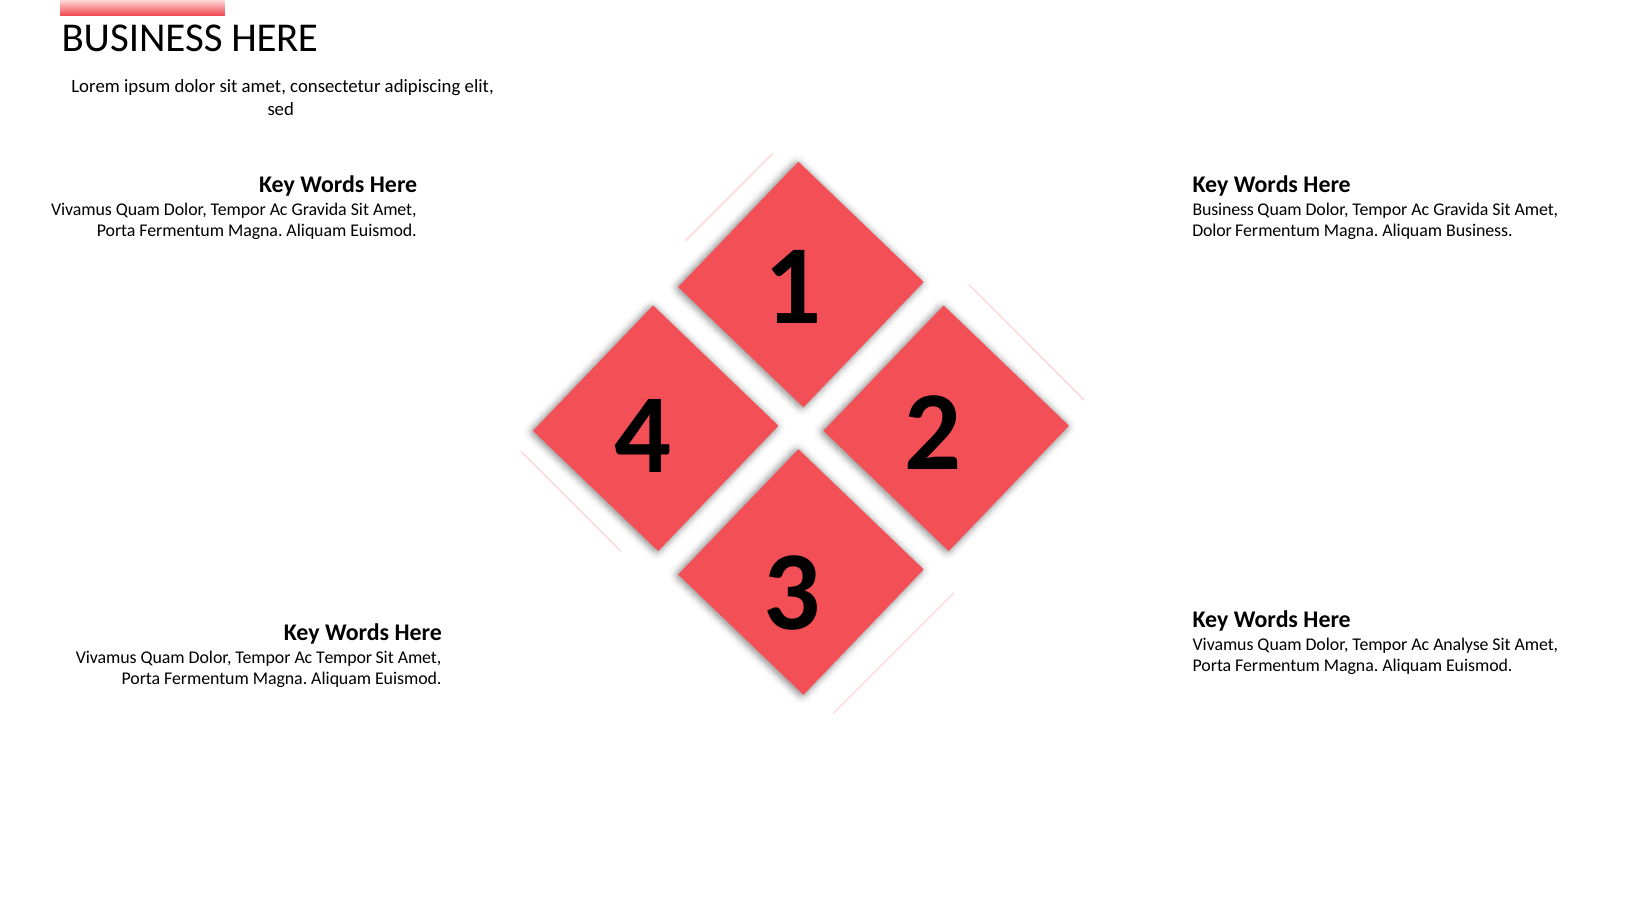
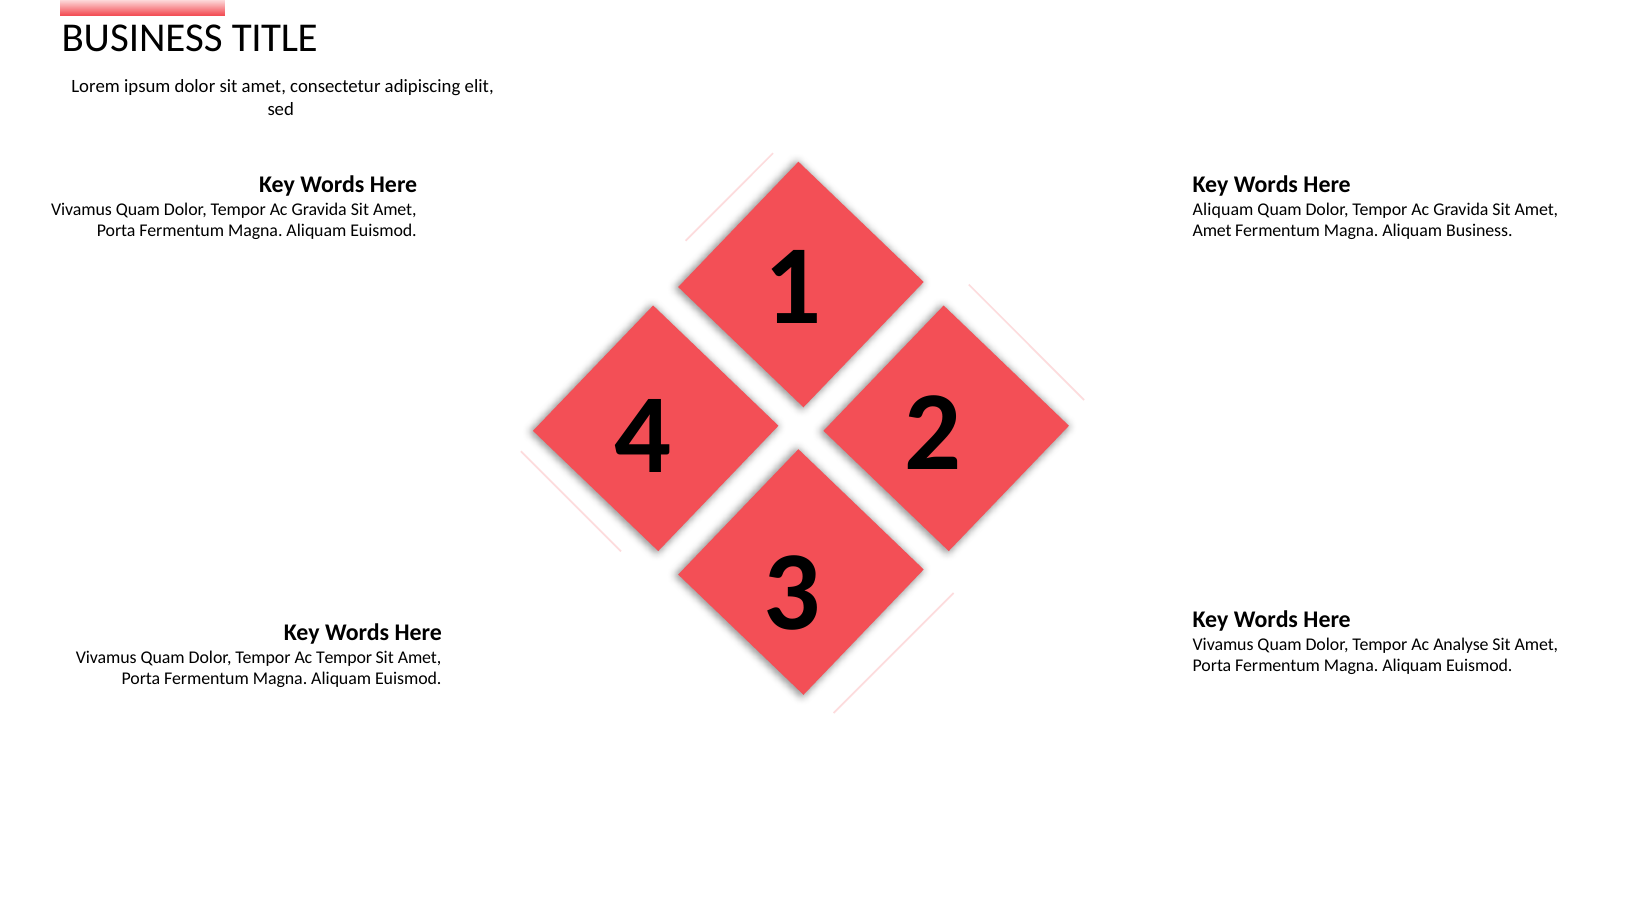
BUSINESS HERE: HERE -> TITLE (275, 38)
Business: Business -> Aliquam (1223, 210)
Dolor: Dolor -> Amet (1212, 231)
